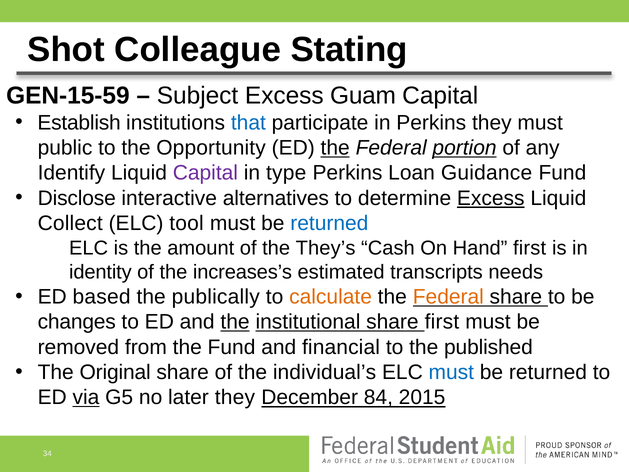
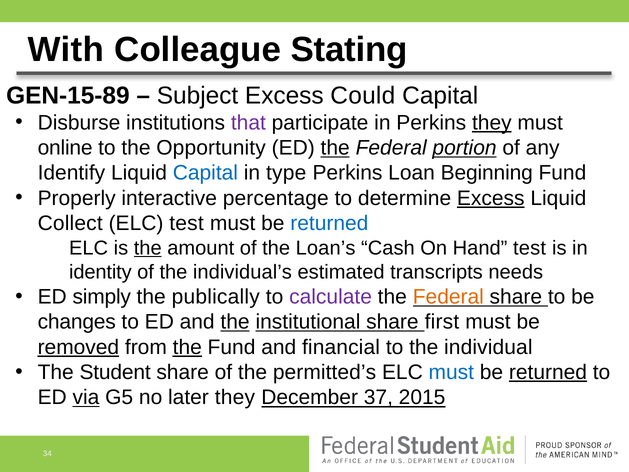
Shot: Shot -> With (66, 50)
GEN-15-59: GEN-15-59 -> GEN-15-89 (68, 96)
Guam: Guam -> Could (363, 96)
Establish: Establish -> Disburse (79, 123)
that colour: blue -> purple (248, 123)
they underline: none -> present (492, 123)
public: public -> online (65, 148)
Capital colour: purple -> blue (205, 173)
Guidance: Guidance -> Beginning (487, 173)
Disclose: Disclose -> Properly (77, 198)
alternatives: alternatives -> percentage (276, 198)
ELC tool: tool -> test (187, 223)
the underline: none -> present (148, 248)
They’s: They’s -> Loan’s (326, 248)
Hand first: first -> test (530, 248)
increases’s: increases’s -> individual’s (242, 272)
based: based -> simply (102, 297)
calculate colour: orange -> purple (331, 297)
removed underline: none -> present (78, 347)
the underline: none -> present (187, 347)
published: published -> individual (488, 347)
Original: Original -> Student (115, 372)
individual’s: individual’s -> permitted’s (325, 372)
returned underline: none -> present (548, 372)
84: 84 -> 37 (378, 397)
